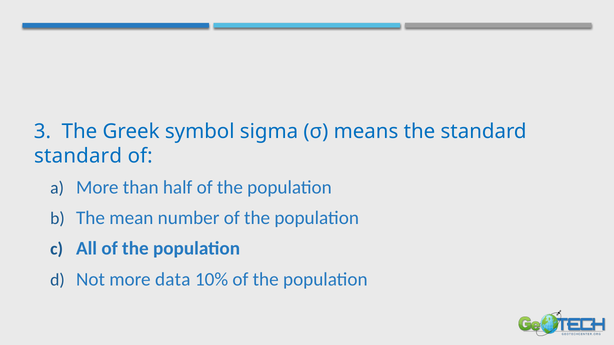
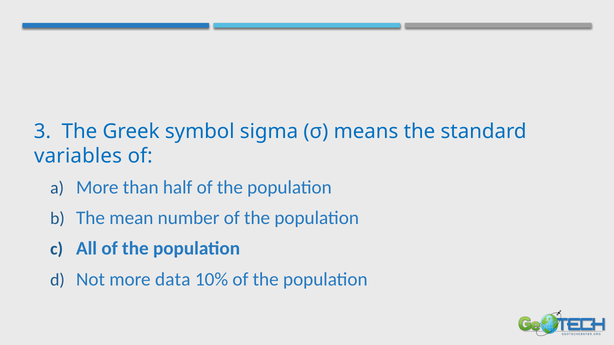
standard: standard -> variables (78, 156)
